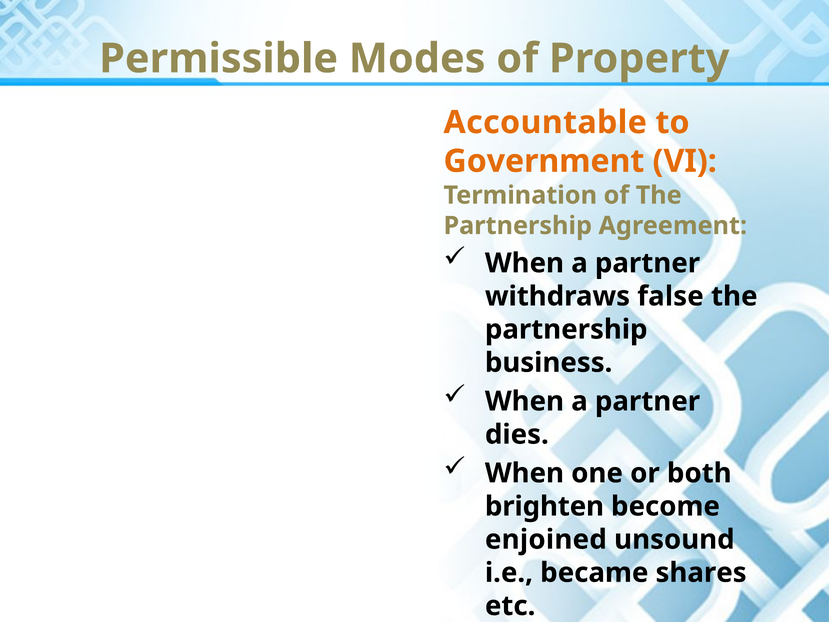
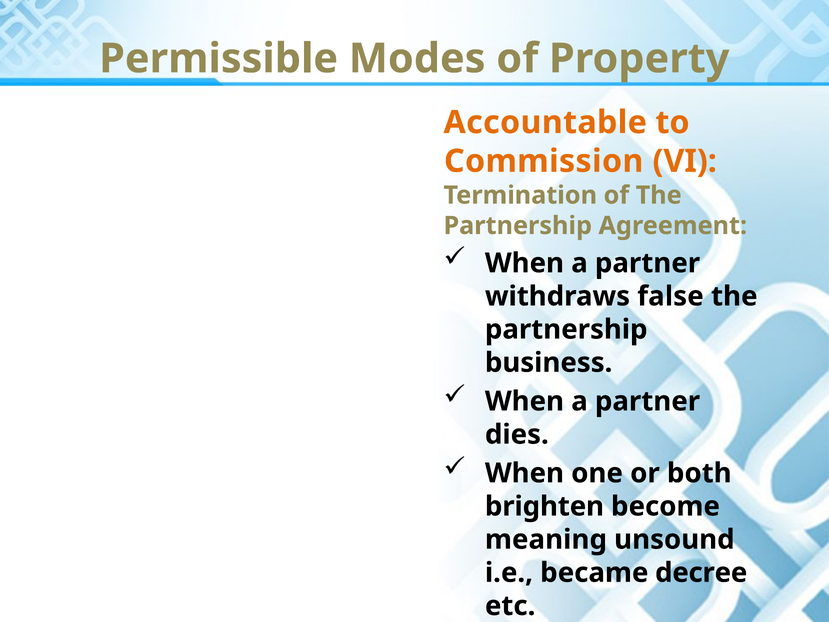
Government: Government -> Commission (544, 161)
enjoined: enjoined -> meaning (546, 539)
shares: shares -> decree (701, 573)
